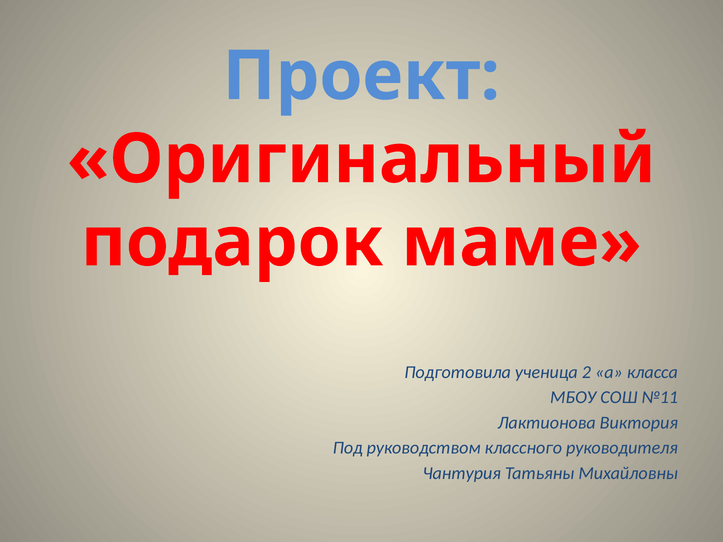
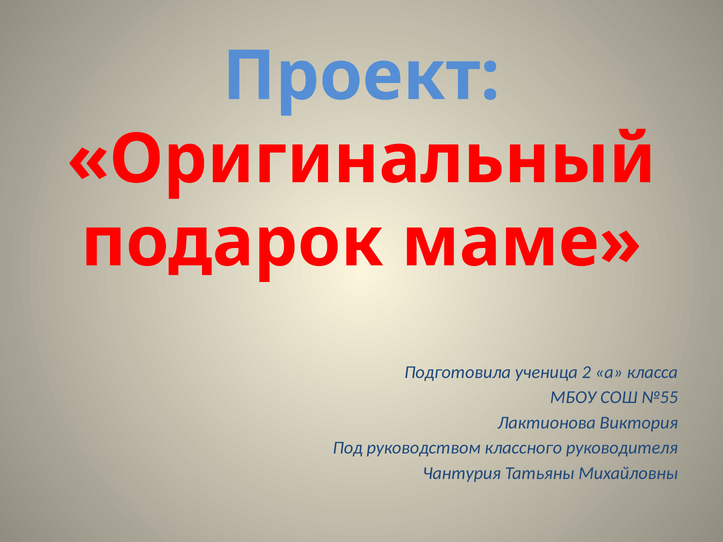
№11: №11 -> №55 (660, 398)
